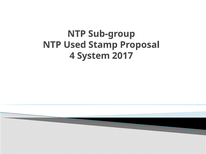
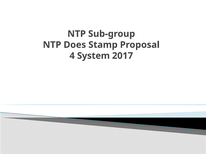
Used: Used -> Does (75, 45)
